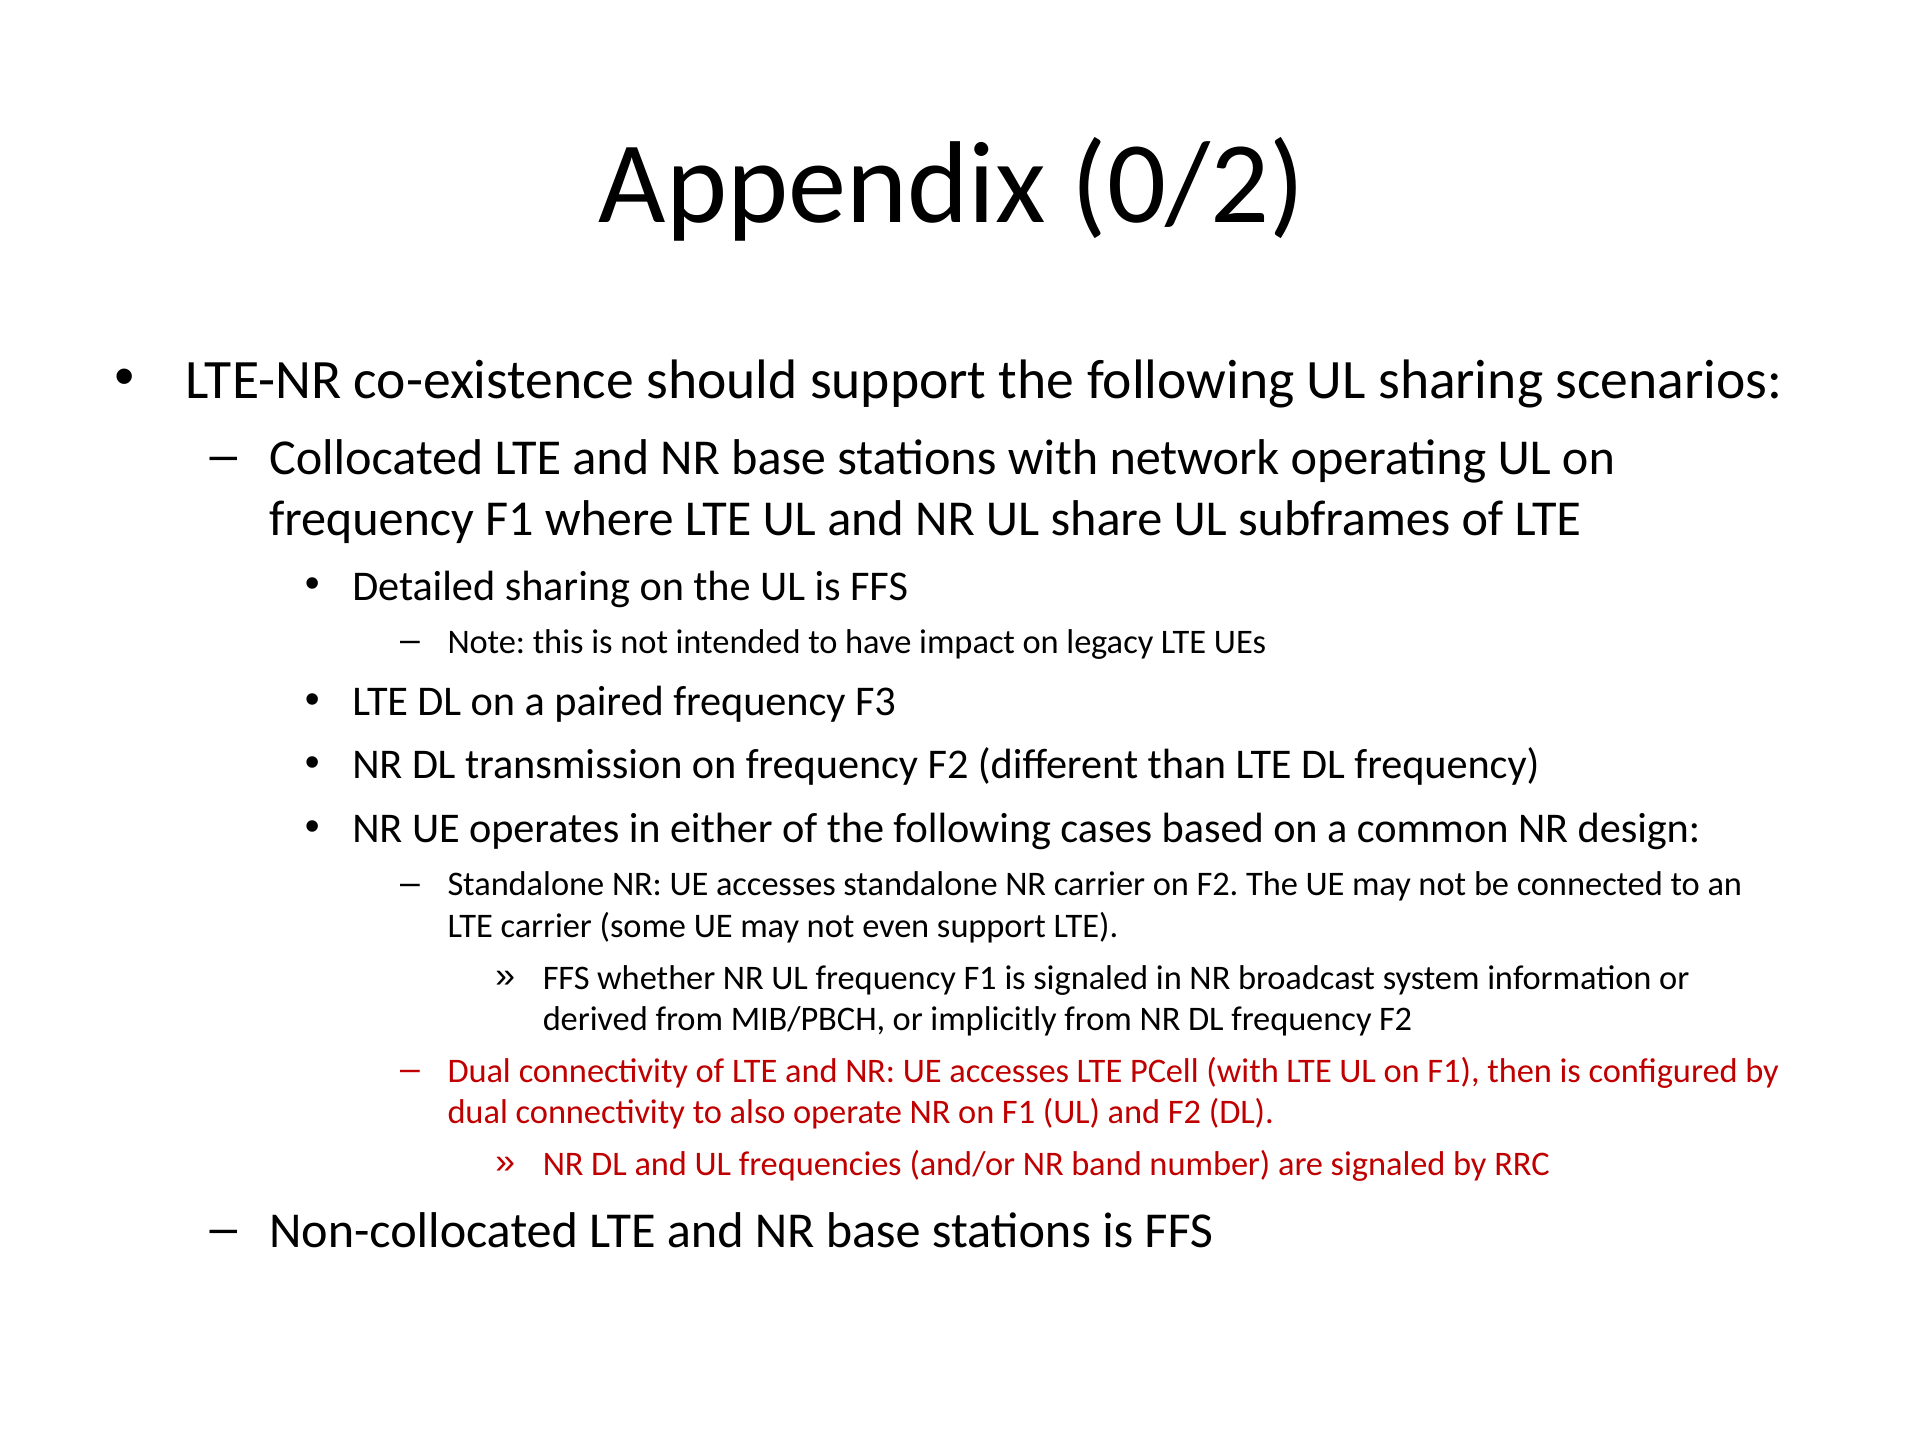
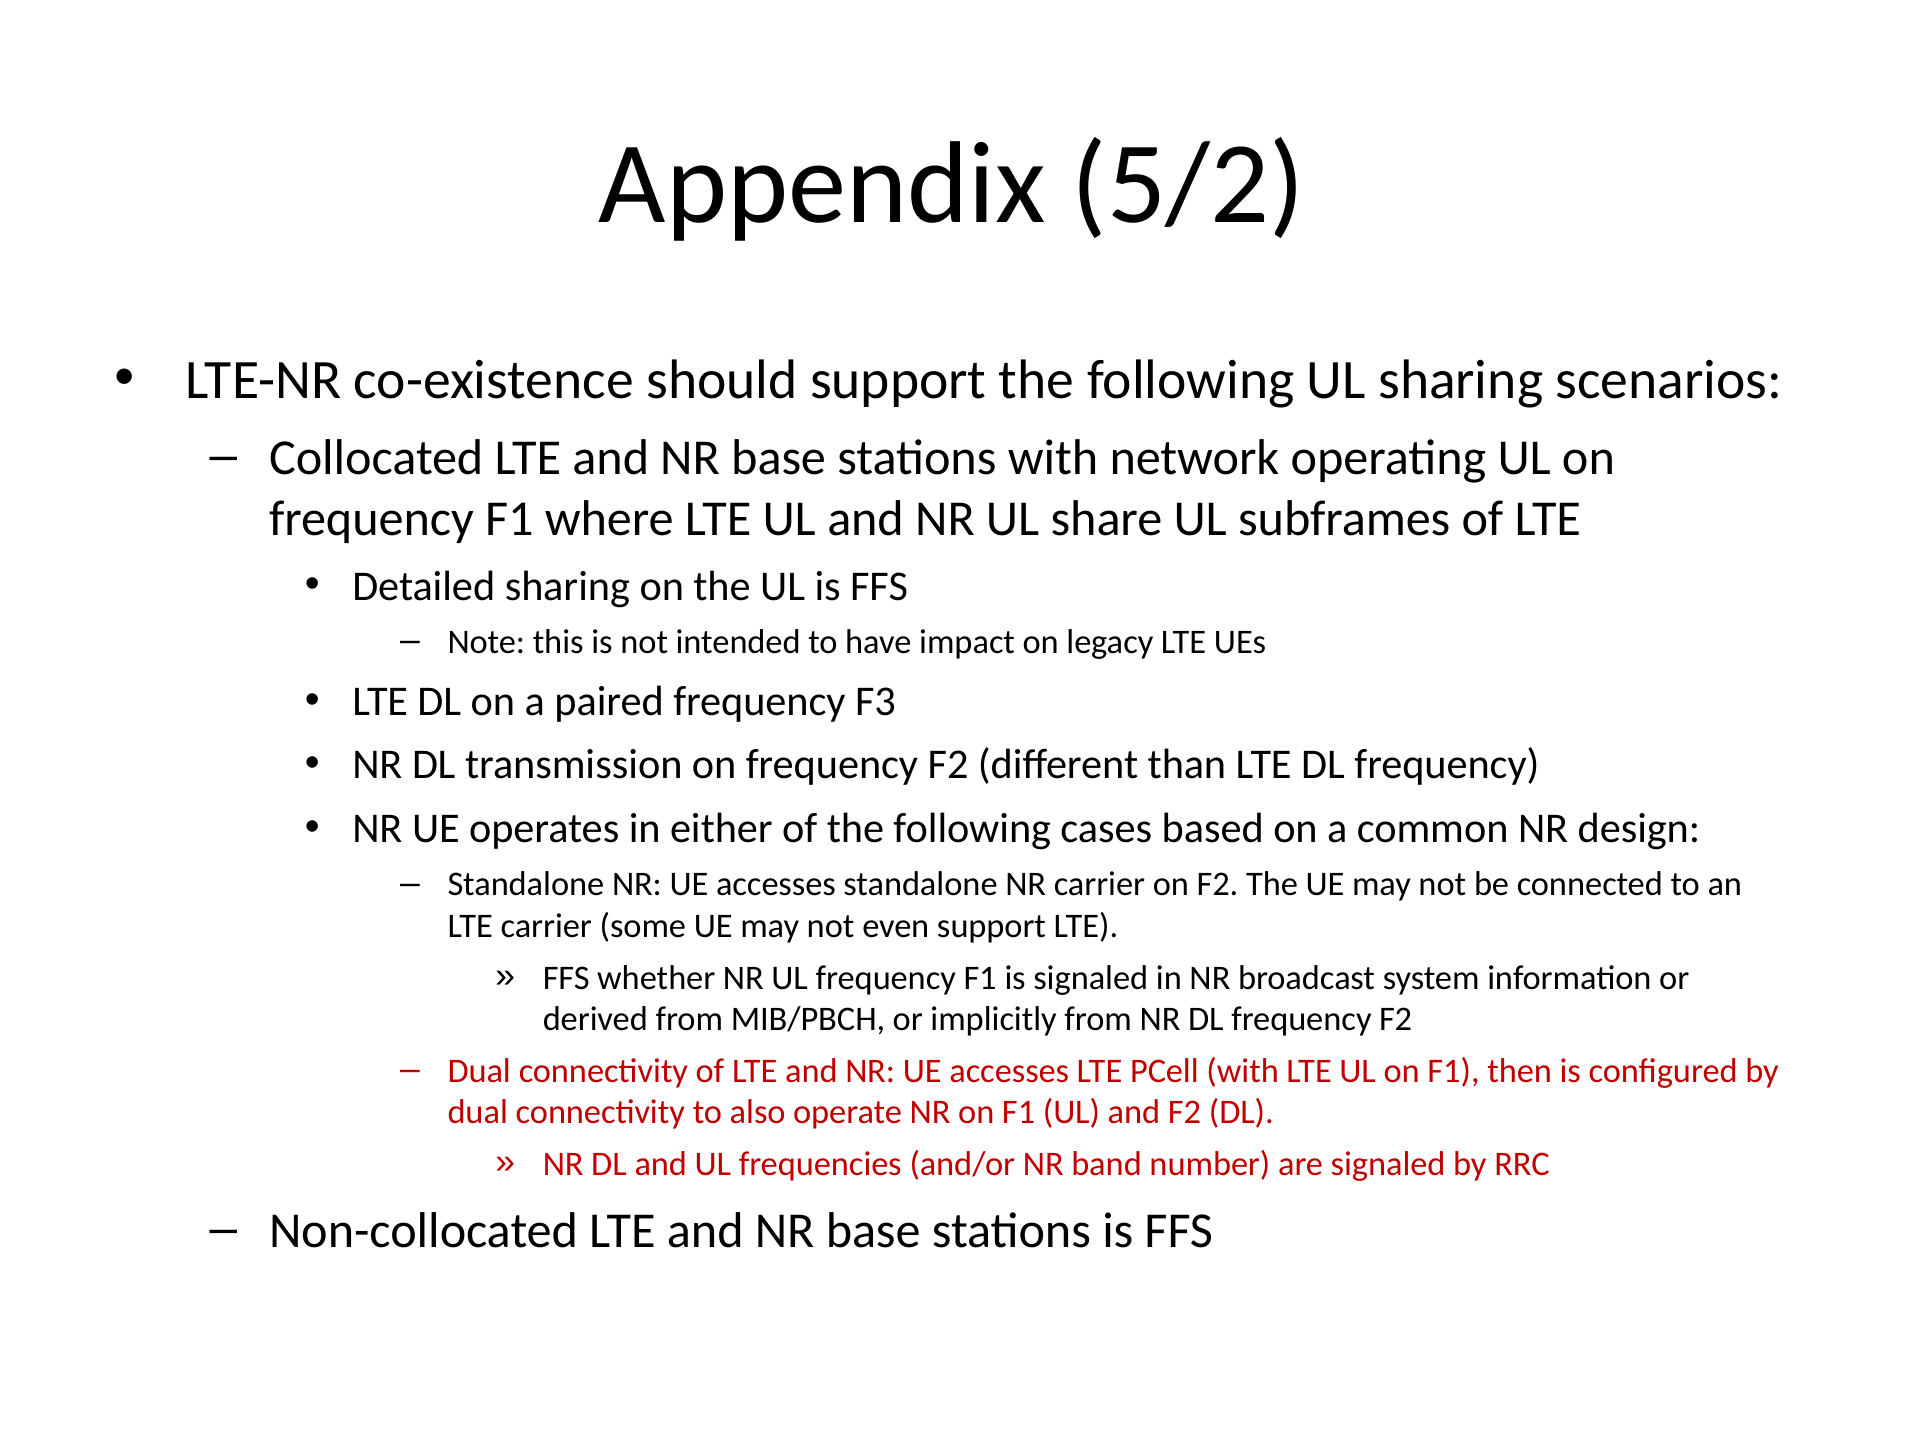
0/2: 0/2 -> 5/2 (1188, 184)
